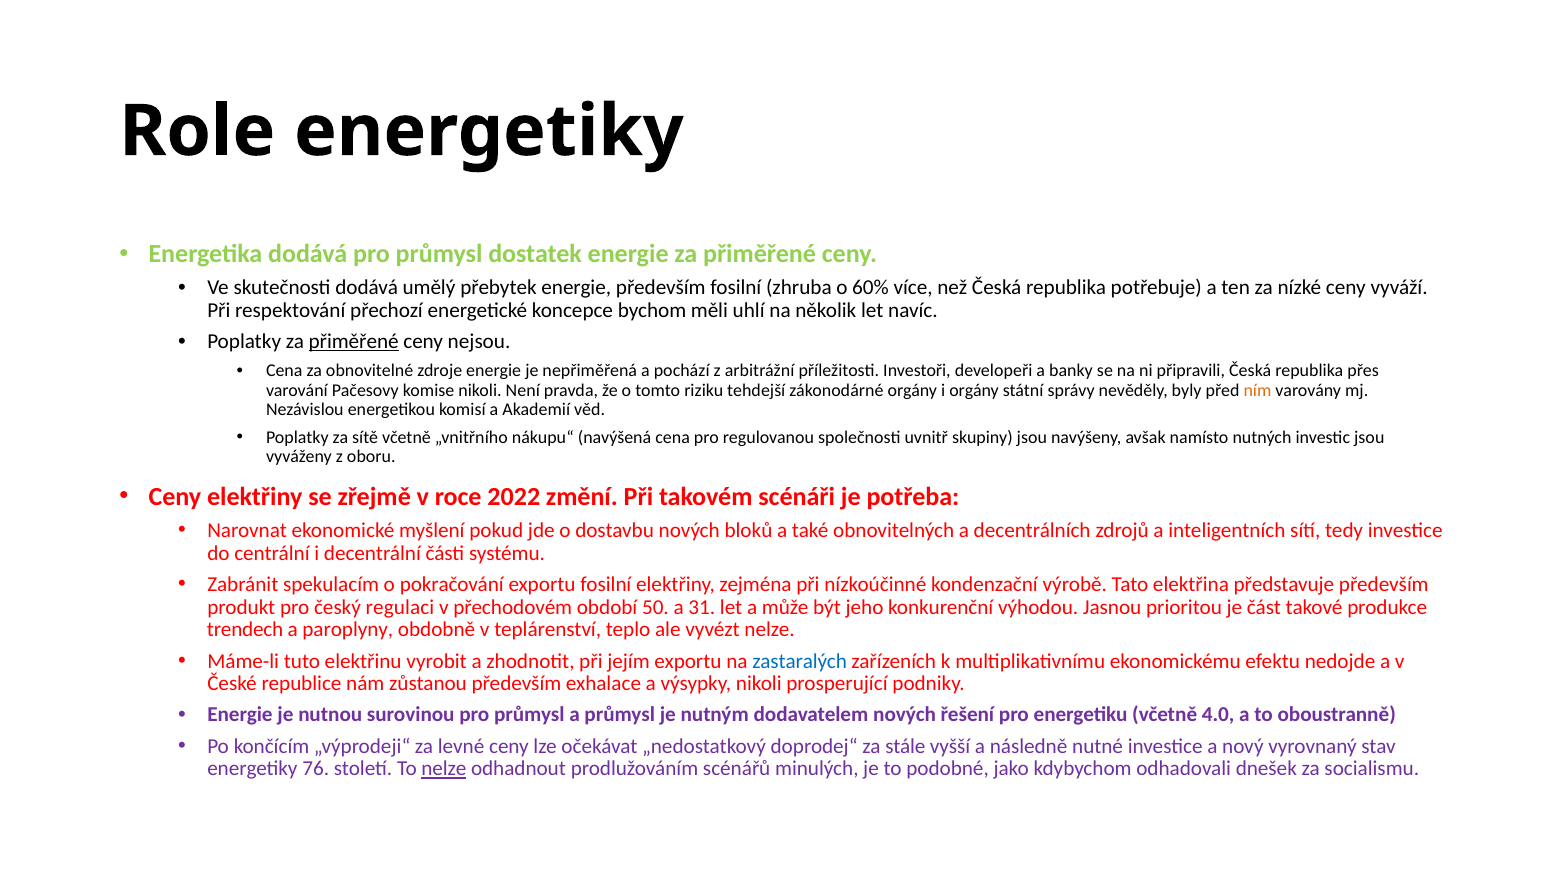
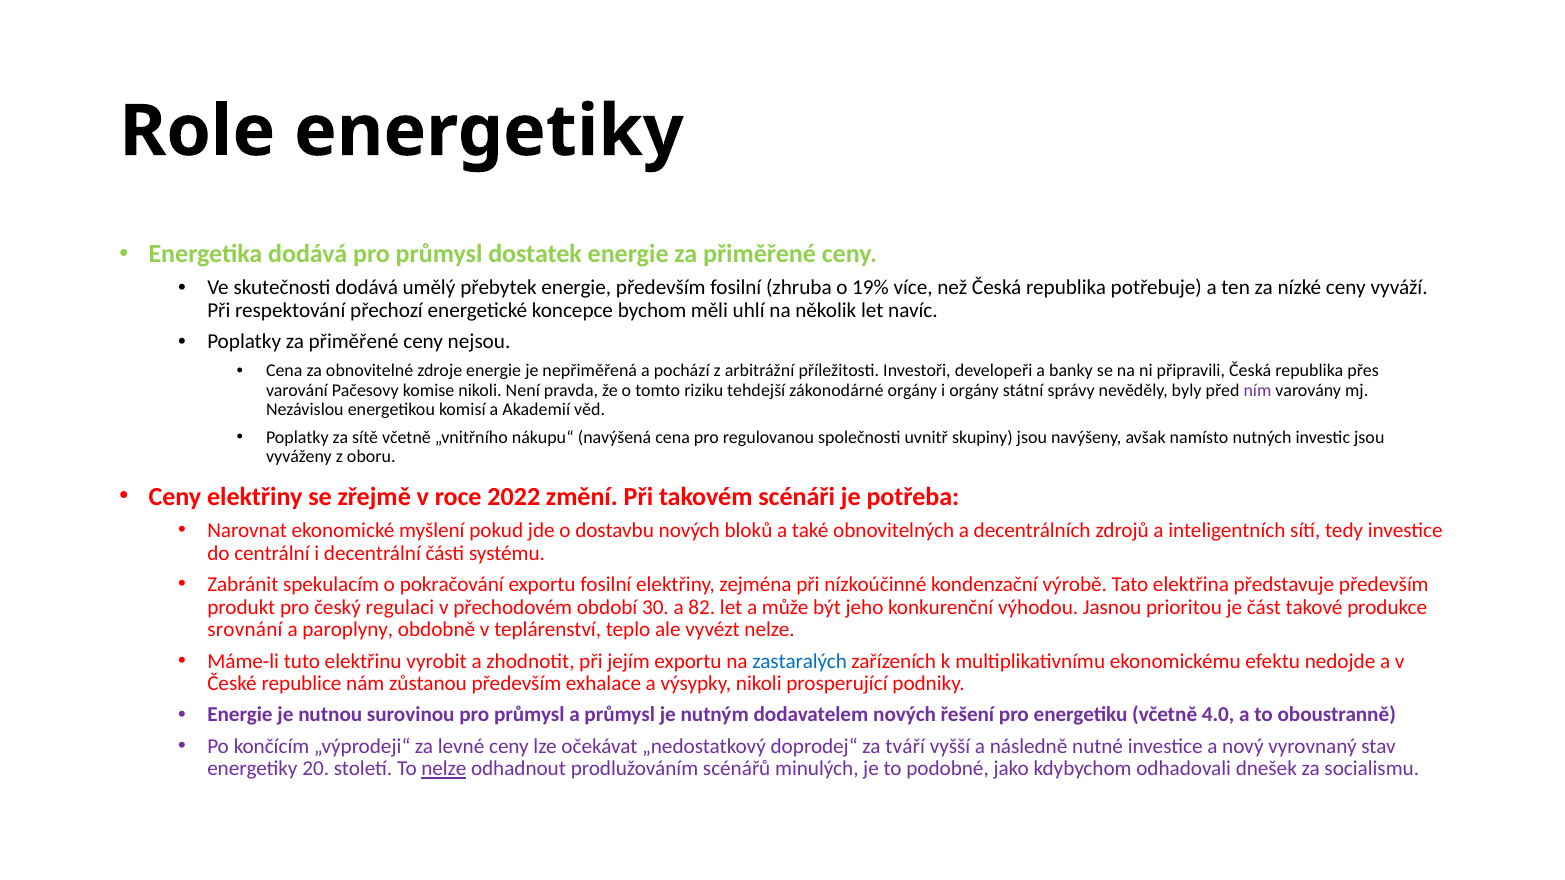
60%: 60% -> 19% (871, 288)
přiměřené underline: present -> none (354, 342)
ním colour: orange -> purple (1257, 390)
50: 50 -> 30 (655, 607)
31: 31 -> 82 (702, 607)
trendech: trendech -> srovnání (245, 630)
stále: stále -> tváří (905, 746)
76: 76 -> 20 (316, 769)
